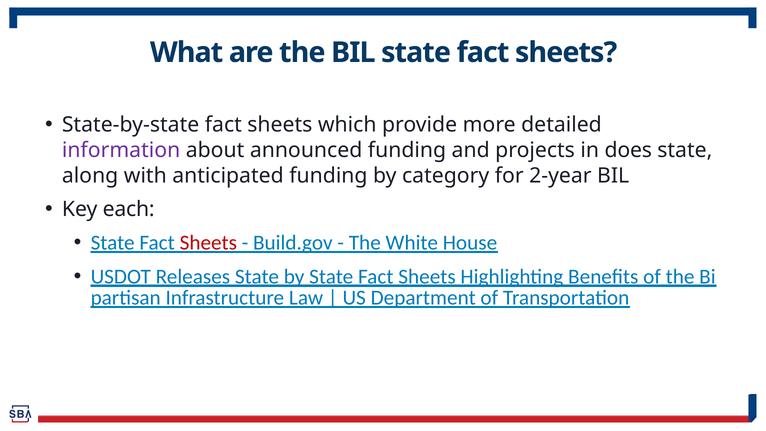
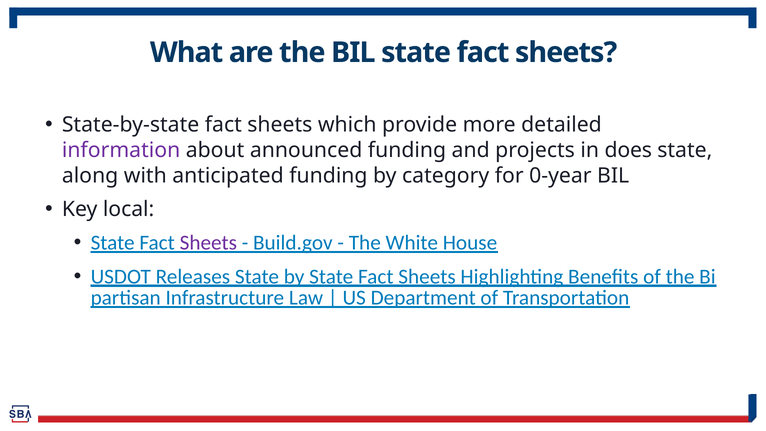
2-year: 2-year -> 0-year (560, 176)
each: each -> local (129, 209)
Sheets colour: red -> purple (208, 243)
